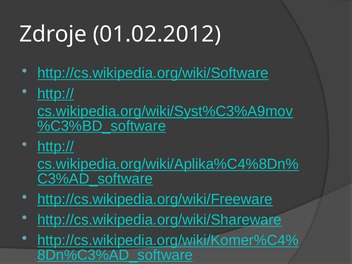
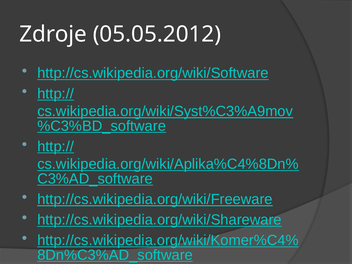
01.02.2012: 01.02.2012 -> 05.05.2012 (157, 34)
